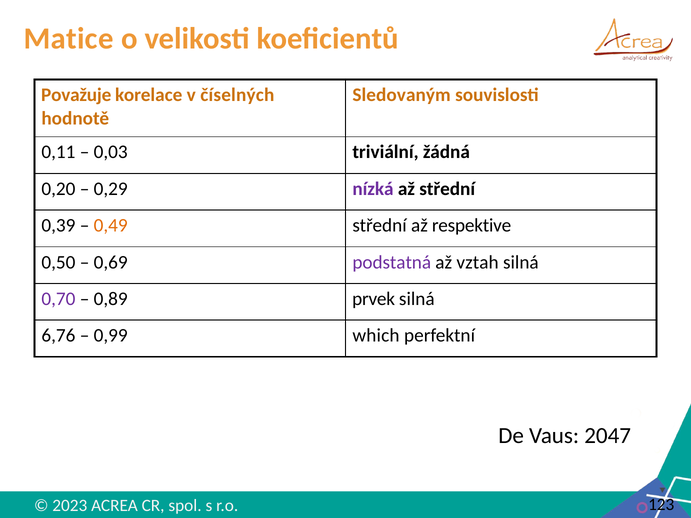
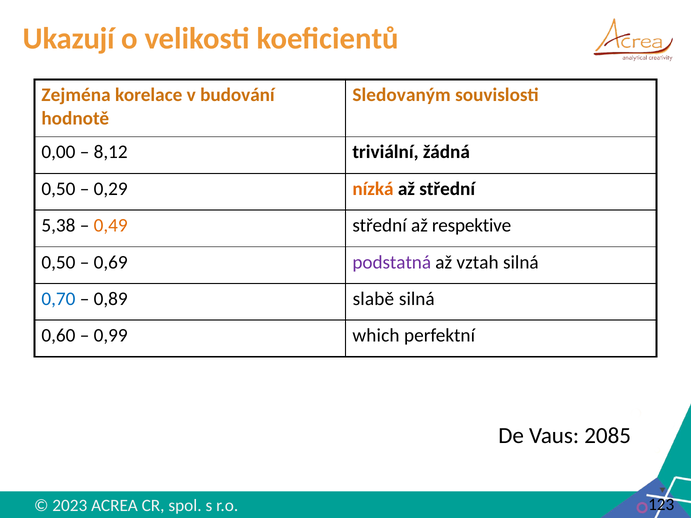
Matice: Matice -> Ukazují (69, 39)
Považuje: Považuje -> Zejména (76, 95)
číselných: číselných -> budování (237, 95)
0,11: 0,11 -> 0,00 (58, 152)
0,03: 0,03 -> 8,12 (111, 152)
0,20: 0,20 -> 0,50 (58, 189)
nízká colour: purple -> orange (373, 189)
0,39: 0,39 -> 5,38 (58, 226)
0,70 colour: purple -> blue (58, 299)
prvek: prvek -> slabě (373, 299)
6,76: 6,76 -> 0,60 (58, 336)
2047: 2047 -> 2085 (608, 436)
